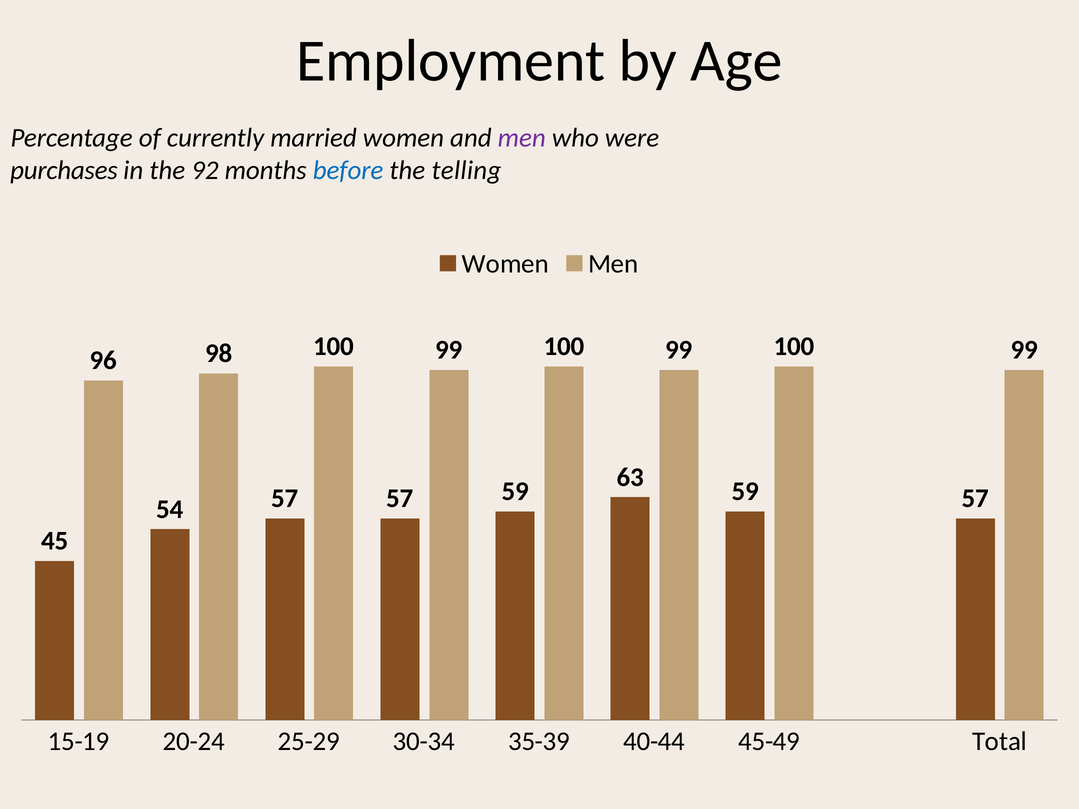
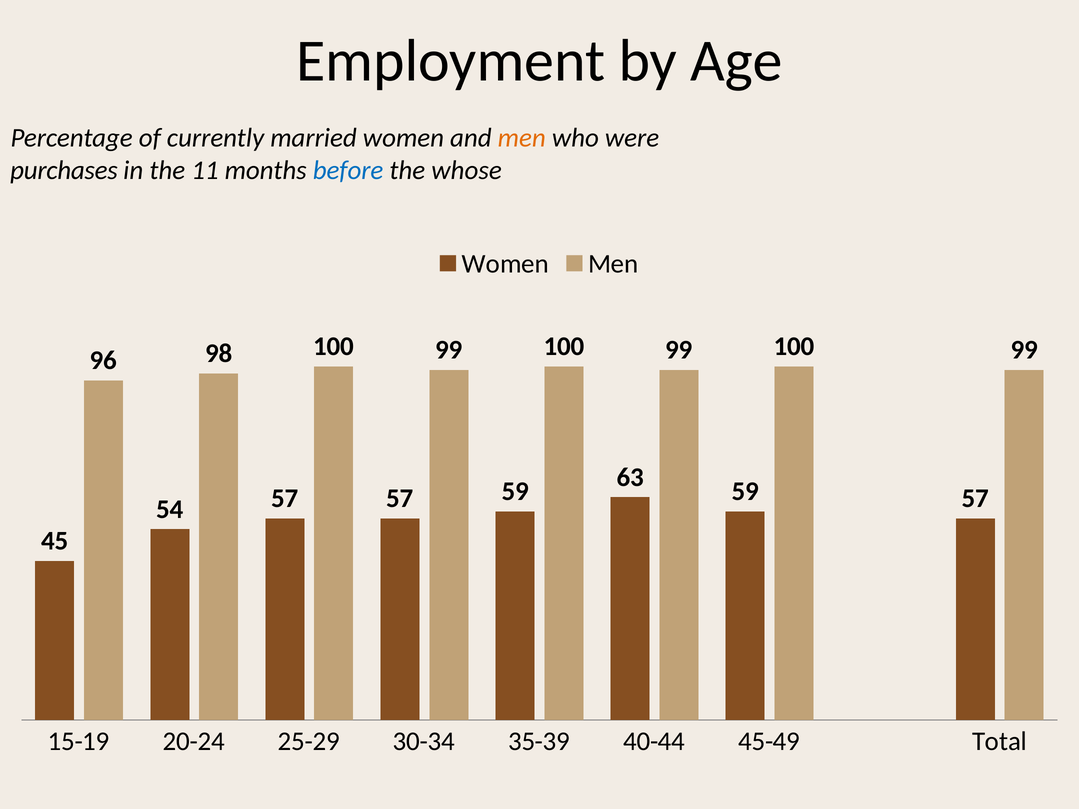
men colour: purple -> orange (522, 138)
92: 92 -> 11 (205, 170)
telling: telling -> whose (467, 170)
